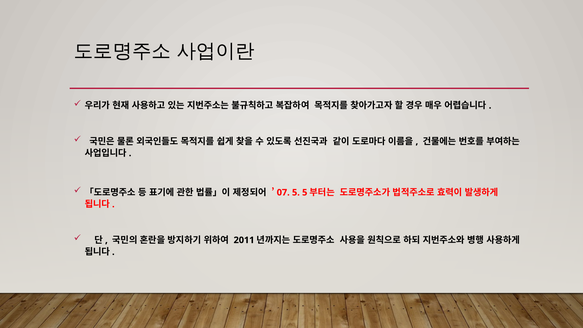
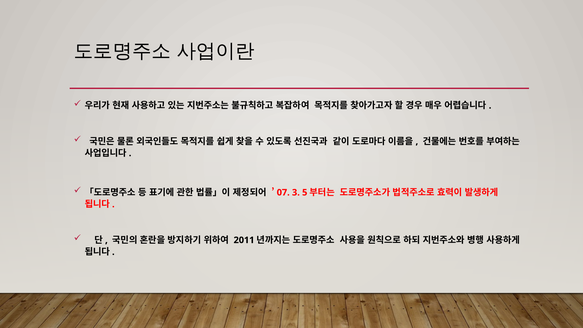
5: 5 -> 3 (296, 192)
